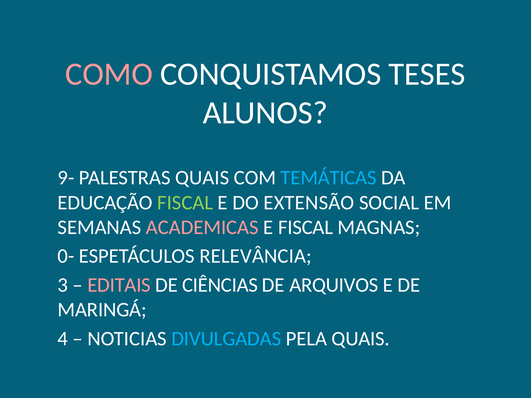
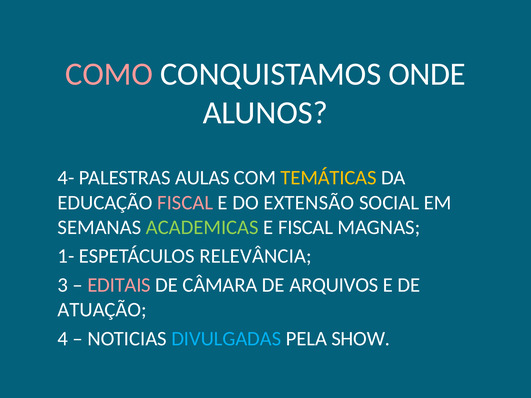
TESES: TESES -> ONDE (427, 74)
9-: 9- -> 4- (66, 178)
PALESTRAS QUAIS: QUAIS -> AULAS (202, 178)
TEMÁTICAS colour: light blue -> yellow (329, 178)
FISCAL colour: light green -> pink (185, 203)
ACADEMICAS colour: pink -> light green (202, 227)
0-: 0- -> 1- (66, 256)
CIÊNCIAS: CIÊNCIAS -> CÂMARA (220, 285)
MARINGÁ: MARINGÁ -> ATUAÇÃO (102, 310)
PELA QUAIS: QUAIS -> SHOW (361, 339)
